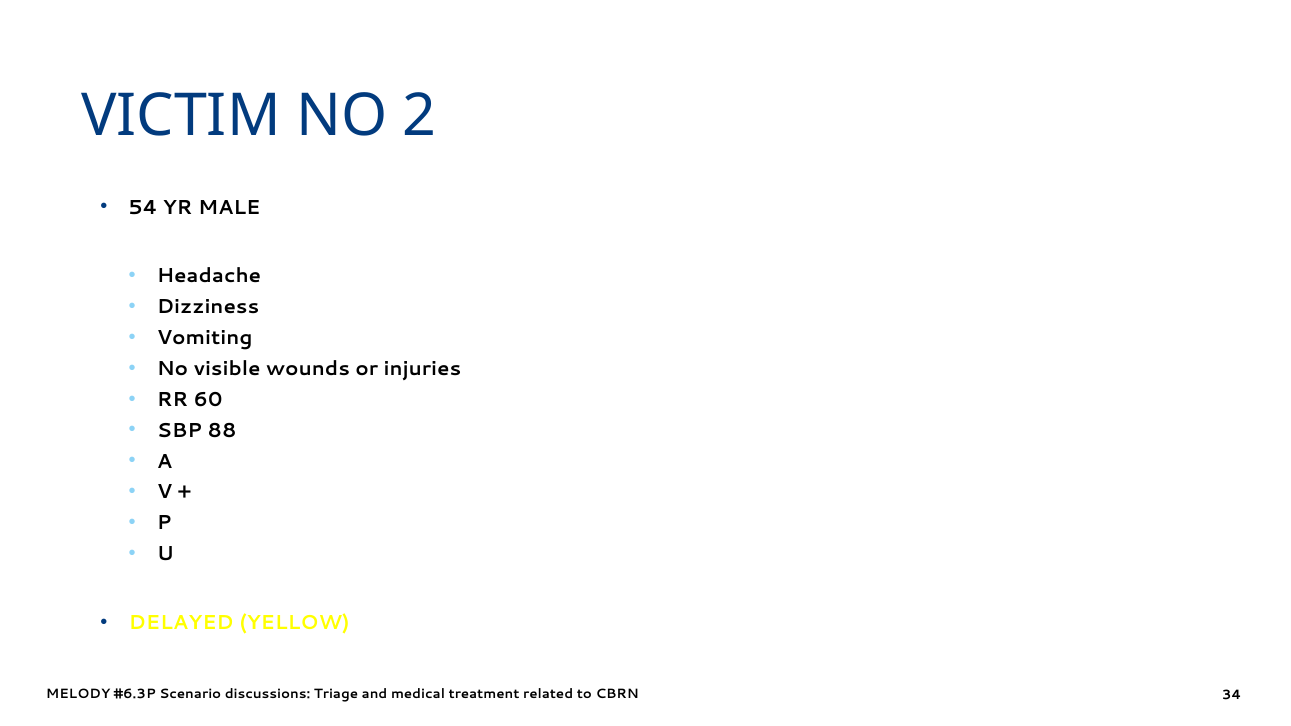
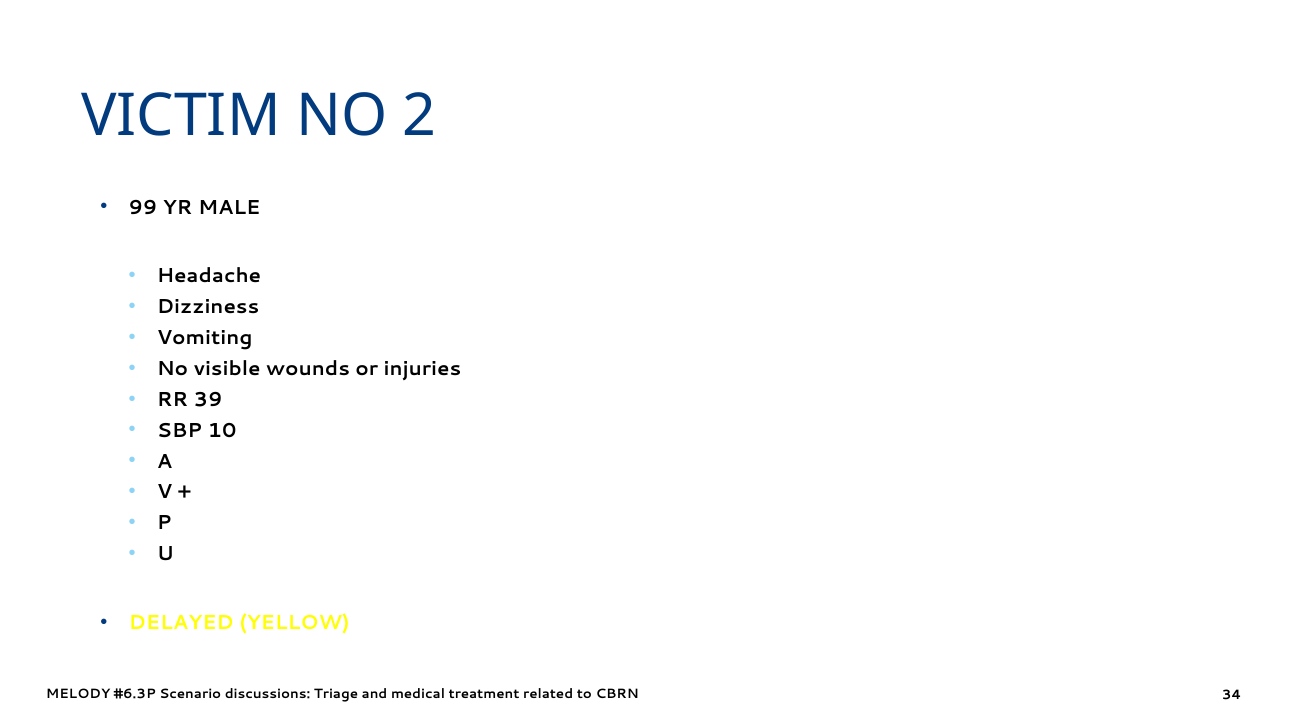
54: 54 -> 99 (143, 207)
60: 60 -> 39 (208, 400)
88: 88 -> 10 (222, 431)
